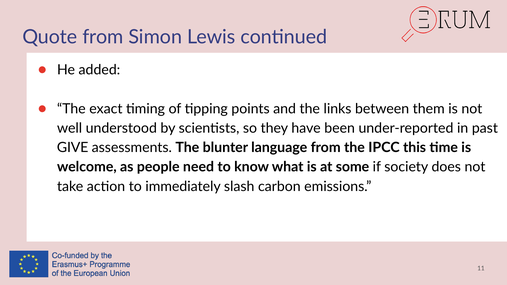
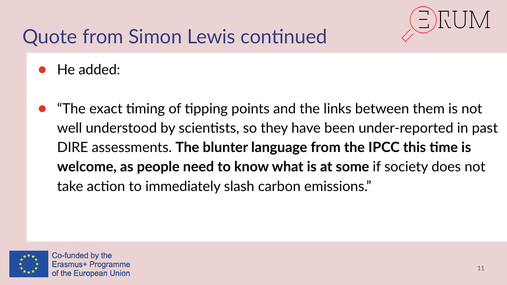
GIVE: GIVE -> DIRE (73, 148)
